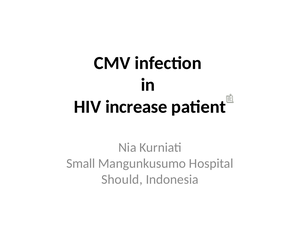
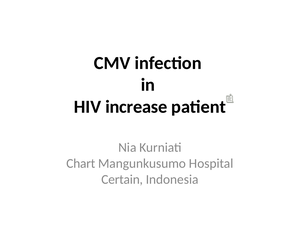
Small: Small -> Chart (81, 163)
Should: Should -> Certain (122, 179)
